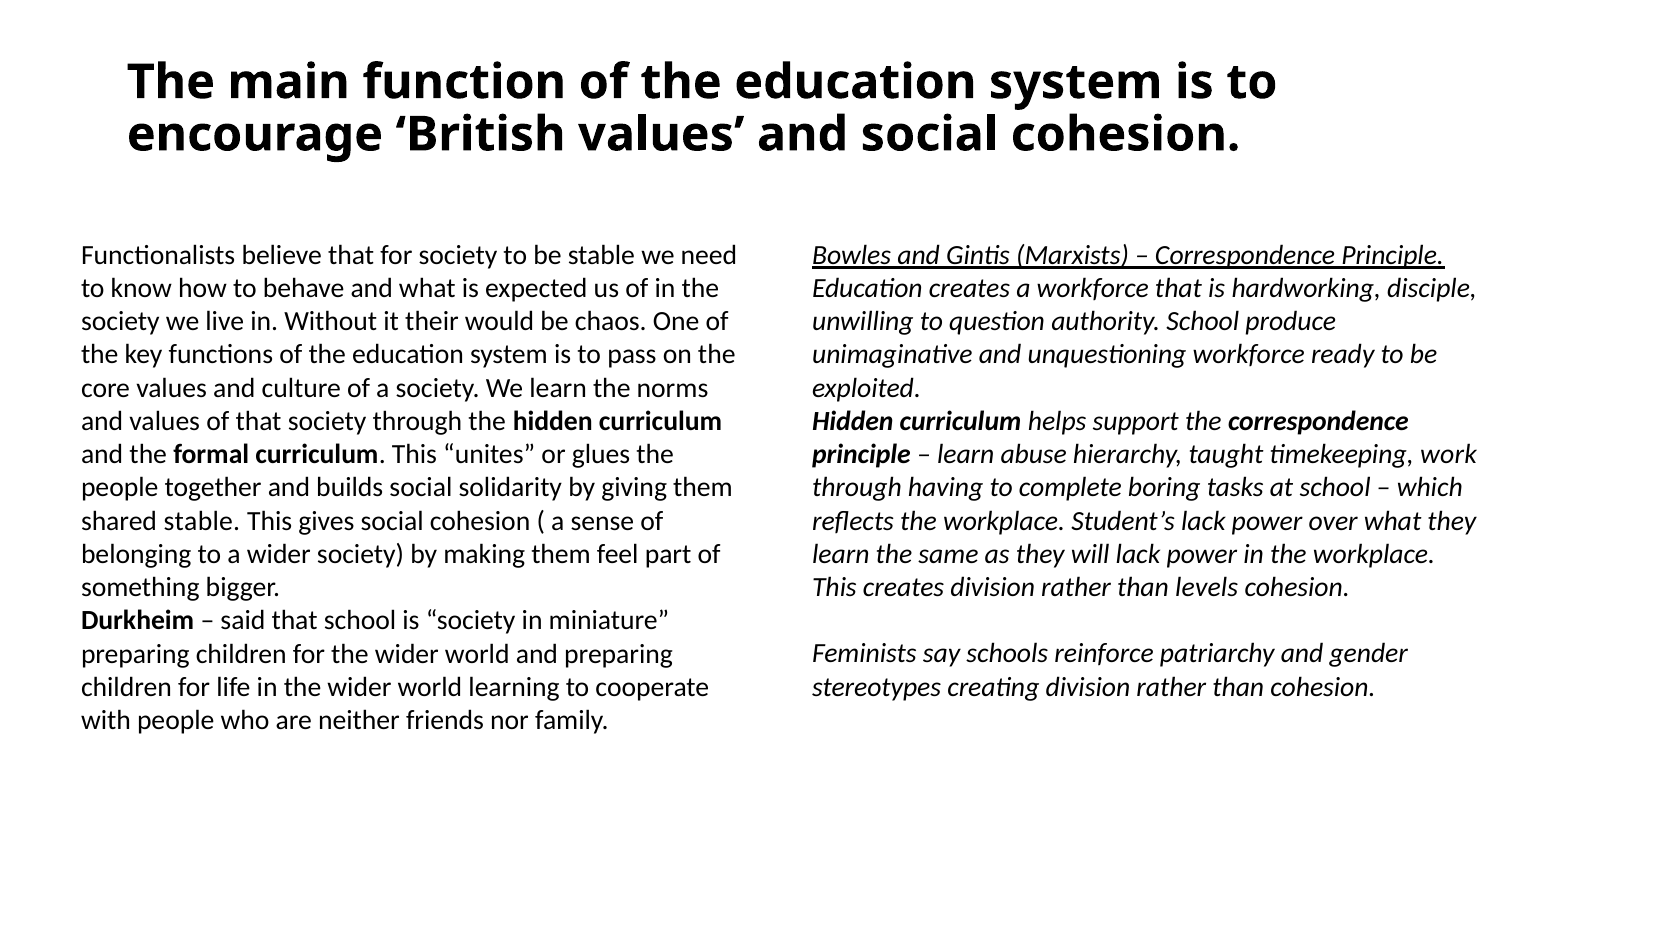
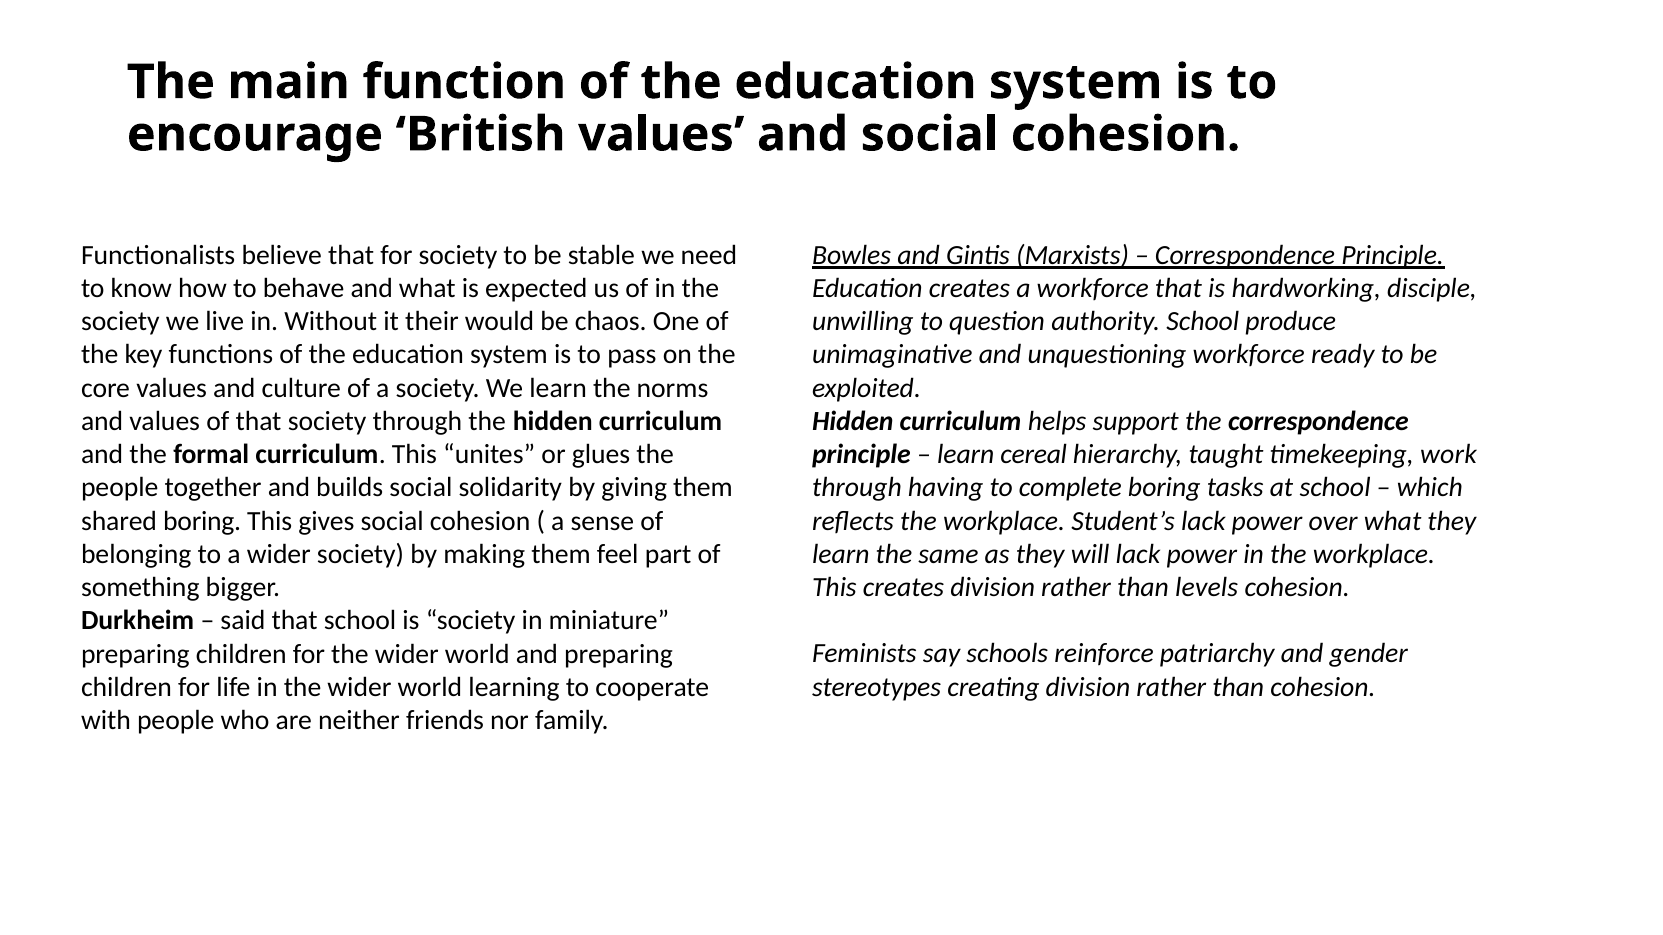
abuse: abuse -> cereal (1034, 455)
shared stable: stable -> boring (202, 521)
